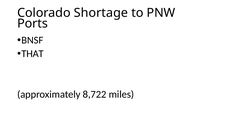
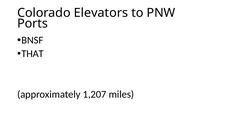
Shortage: Shortage -> Elevators (101, 13)
8,722: 8,722 -> 1,207 (95, 94)
